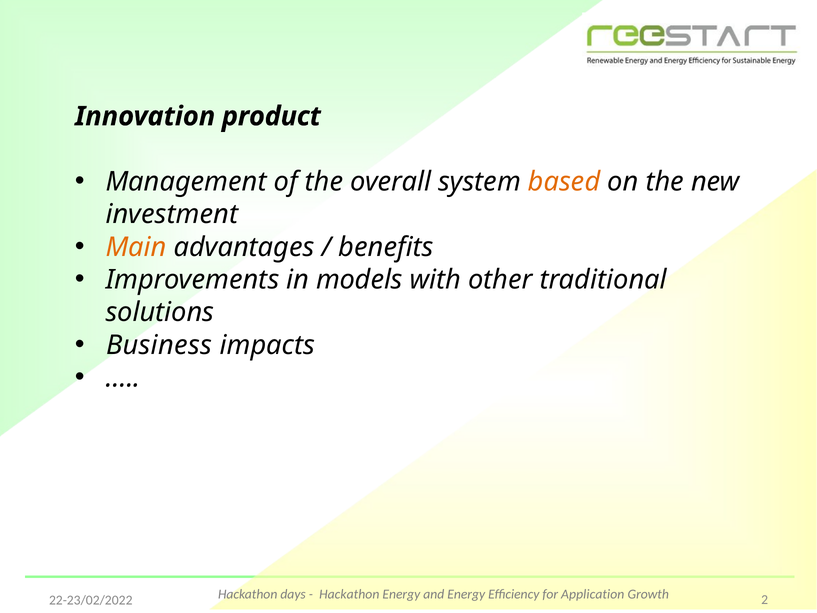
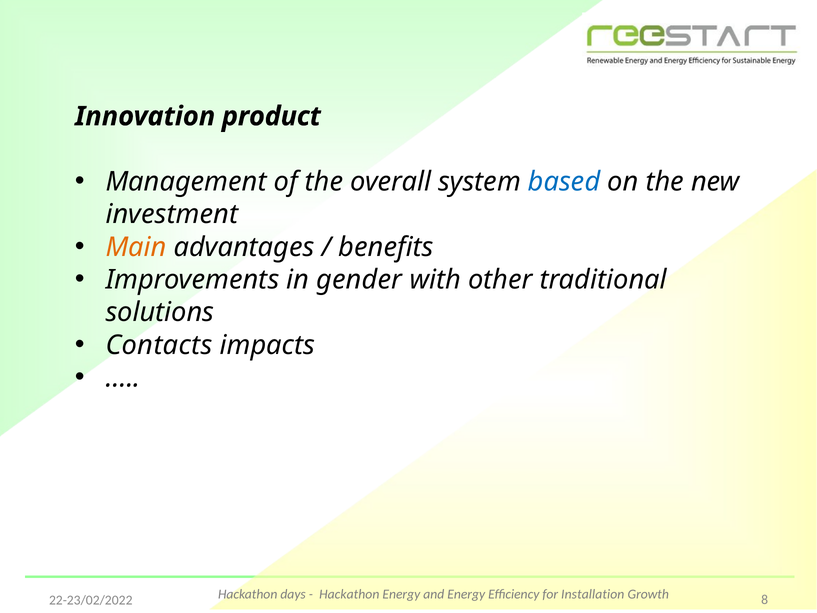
based colour: orange -> blue (564, 182)
models: models -> gender (359, 280)
Business: Business -> Contacts (159, 345)
Application: Application -> Installation (593, 594)
2: 2 -> 8 (765, 600)
